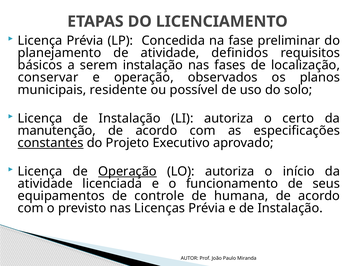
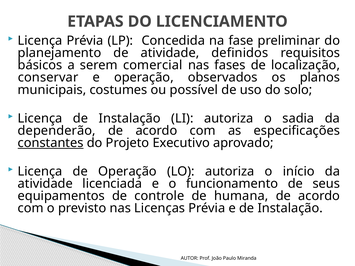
serem instalação: instalação -> comercial (153, 65)
residente: residente -> costumes (118, 90)
certo: certo -> sadia (298, 118)
manutenção: manutenção -> dependerão (57, 131)
Operação underline: present -> none (127, 172)
